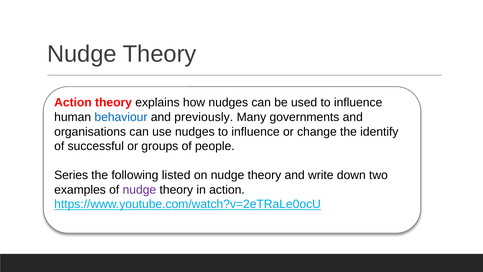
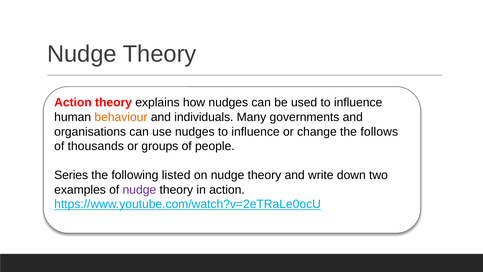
behaviour colour: blue -> orange (121, 117)
previously: previously -> individuals (204, 117)
identify: identify -> follows (379, 132)
successful: successful -> thousands (96, 146)
